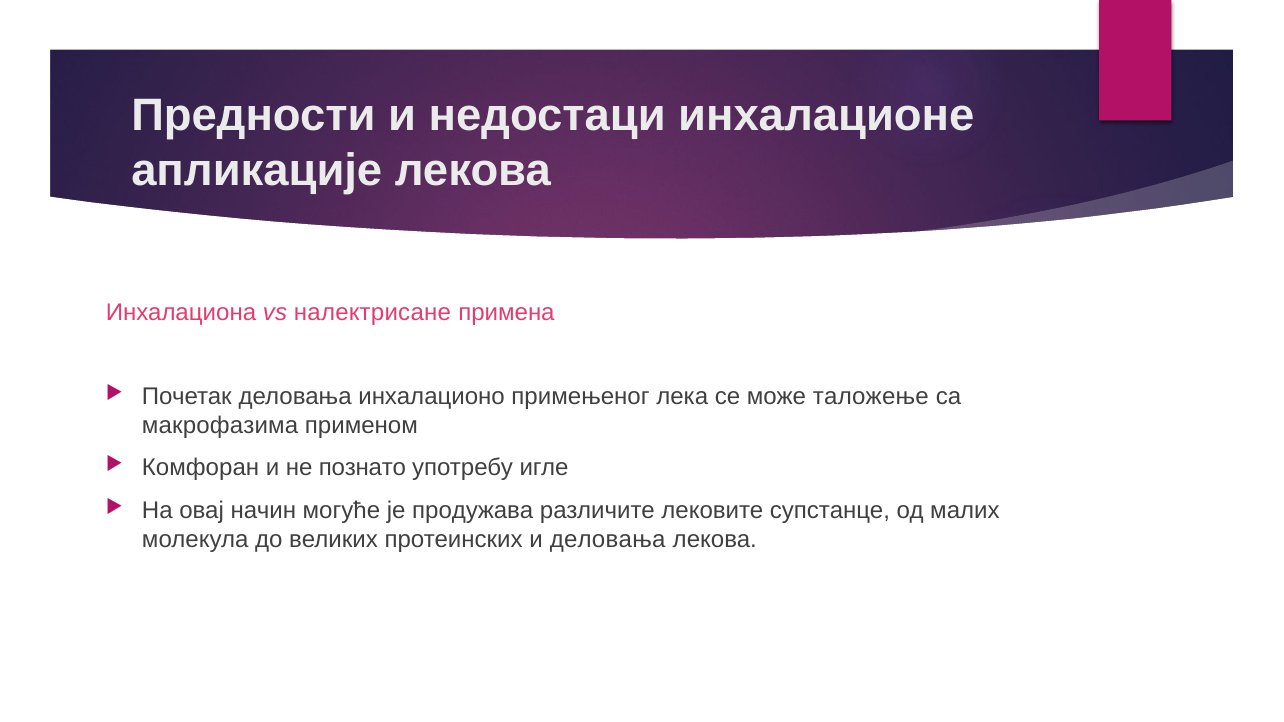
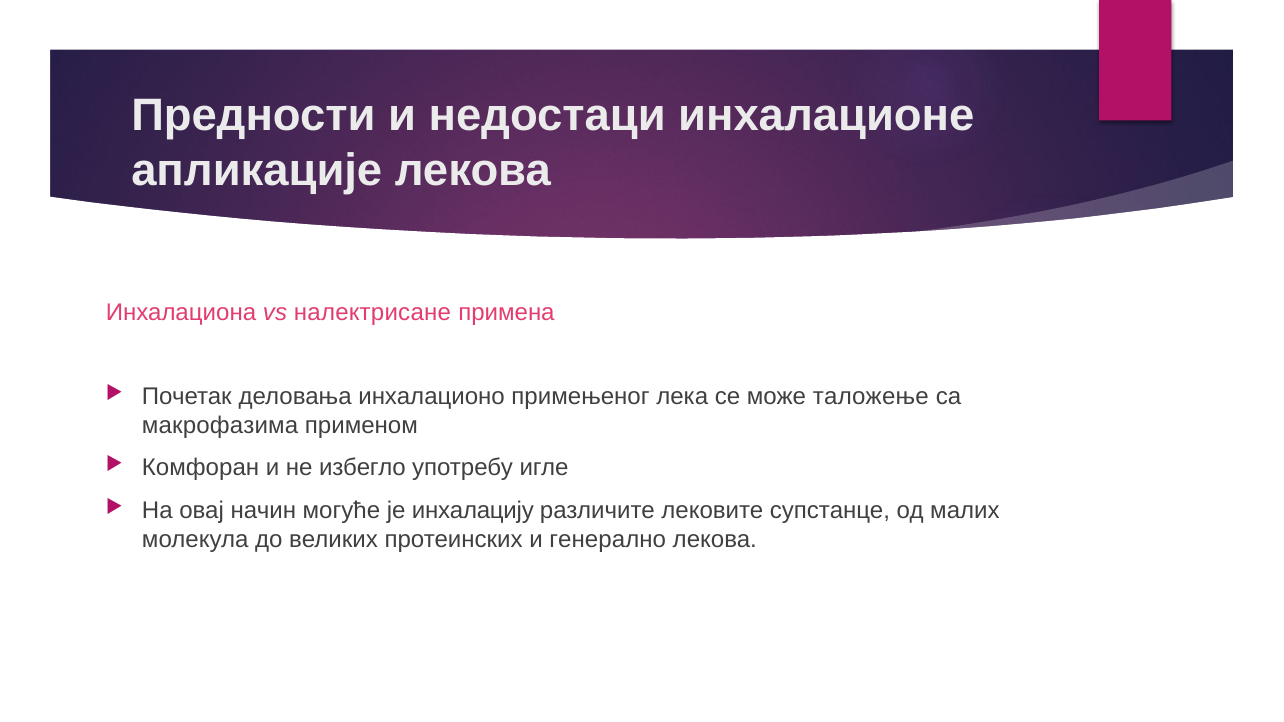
познато: познато -> избегло (362, 468)
продужава: продужава -> инхалацију (473, 510)
и деловања: деловања -> генерално (608, 539)
